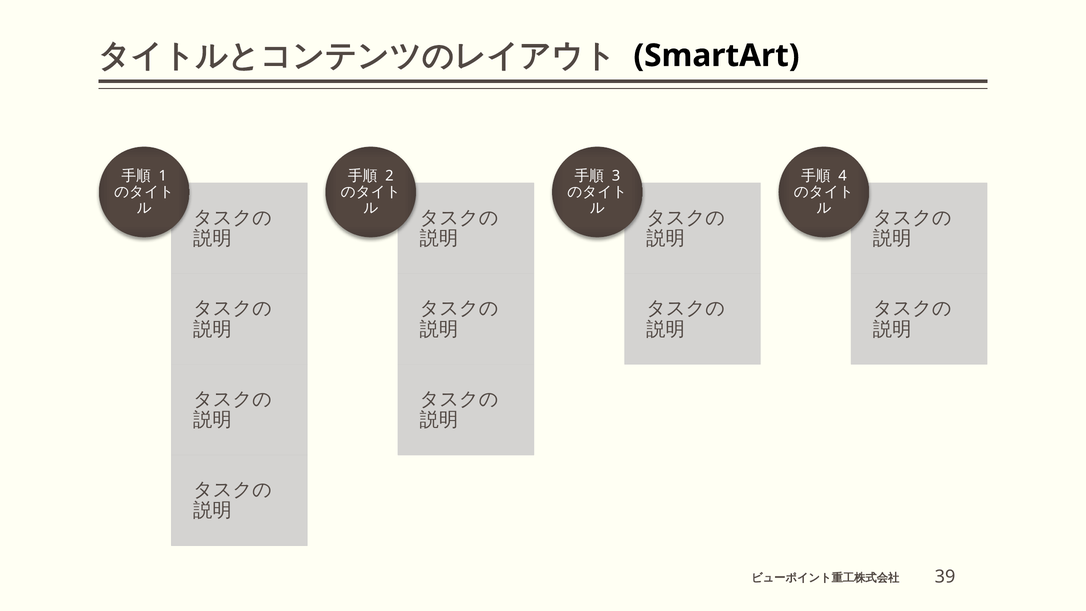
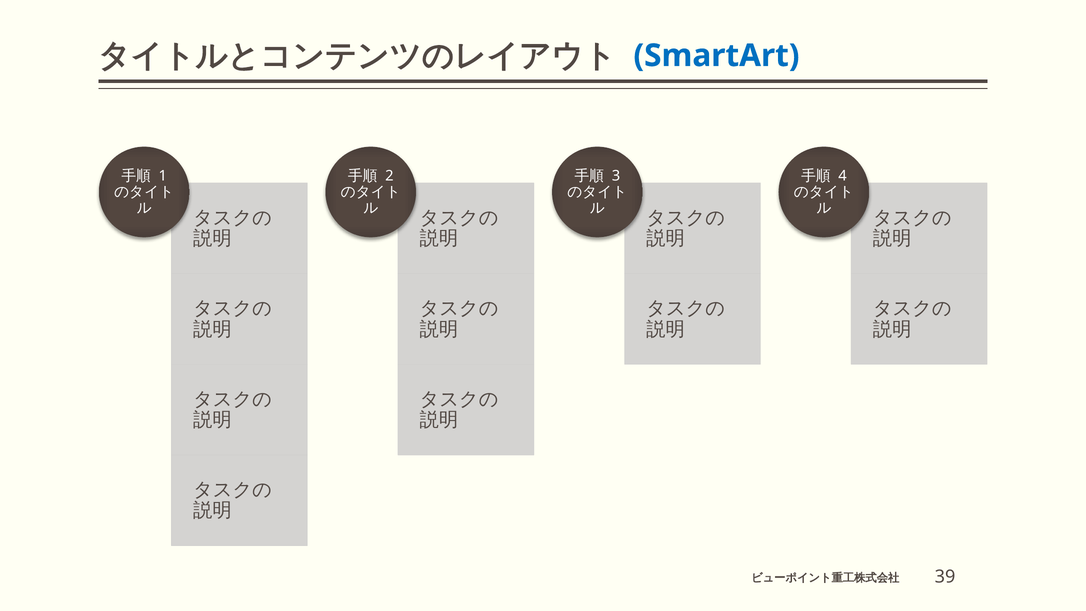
SmartArt colour: black -> blue (716, 56)
